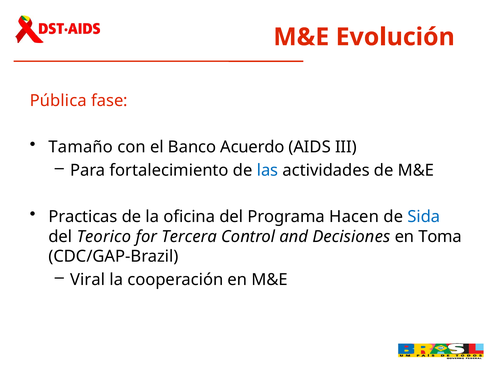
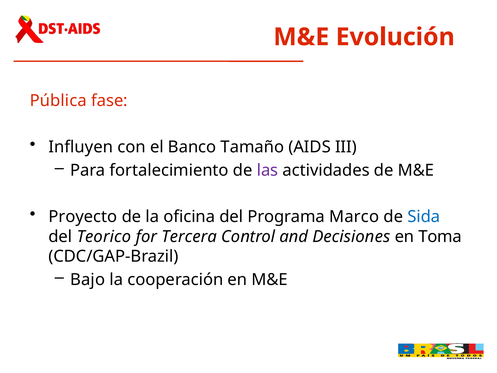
Tamaño: Tamaño -> Influyen (81, 147)
Acuerdo: Acuerdo -> Tamaño (252, 147)
las colour: blue -> purple (267, 170)
Practicas: Practicas -> Proyecto (83, 216)
Hacen: Hacen -> Marco (354, 216)
Viral: Viral -> Bajo (88, 279)
